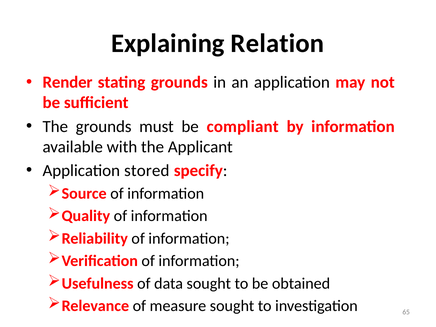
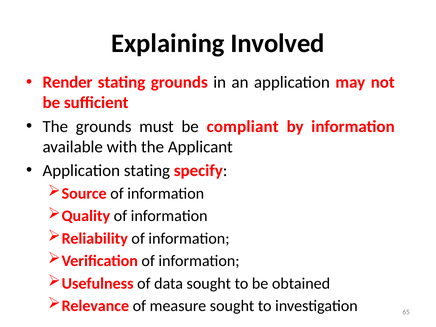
Relation: Relation -> Involved (278, 43)
Application stored: stored -> stating (147, 171)
